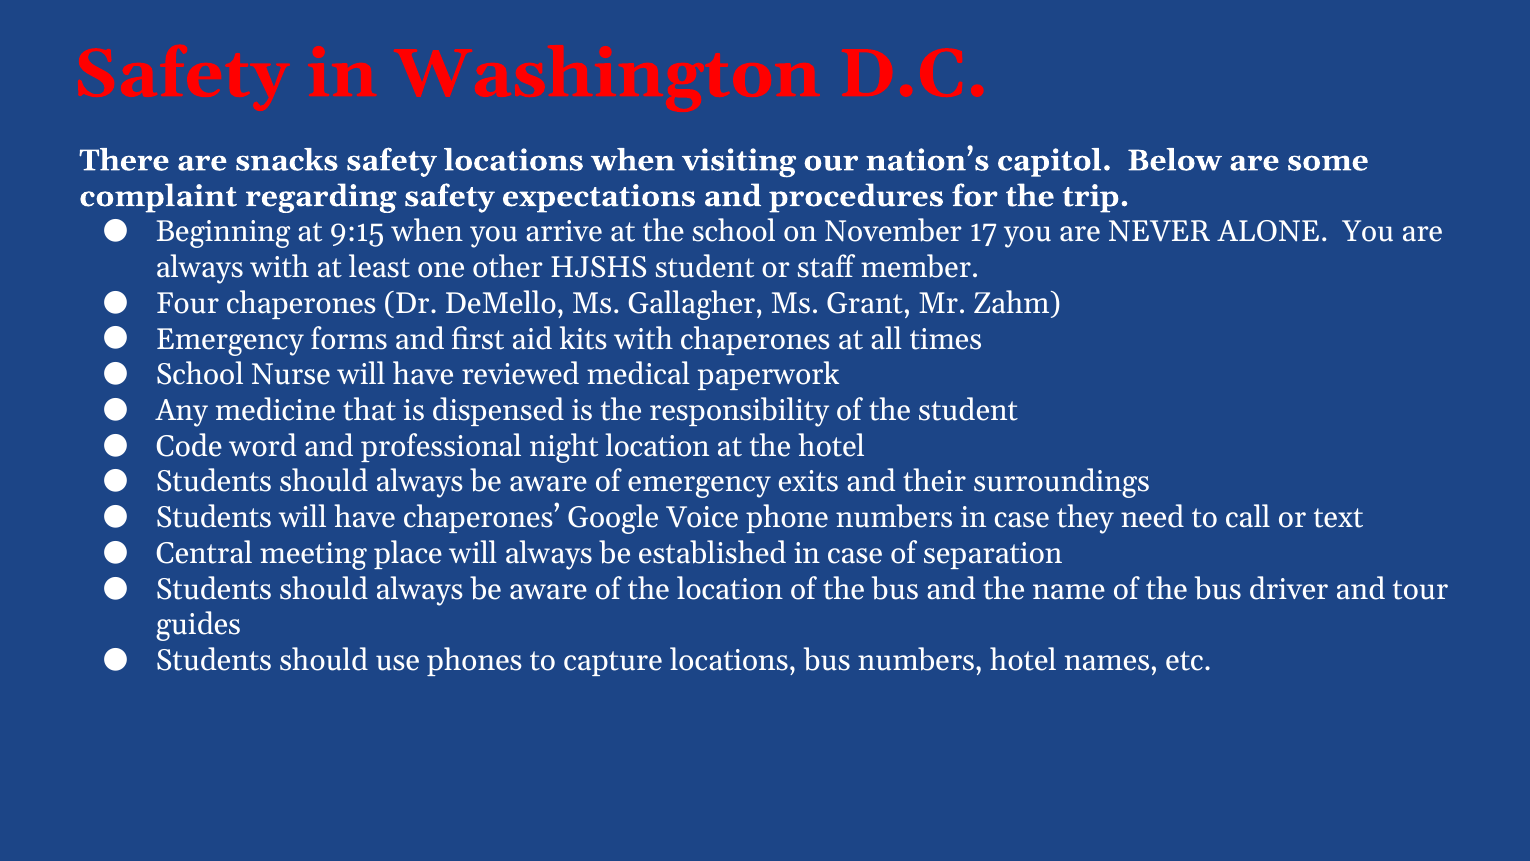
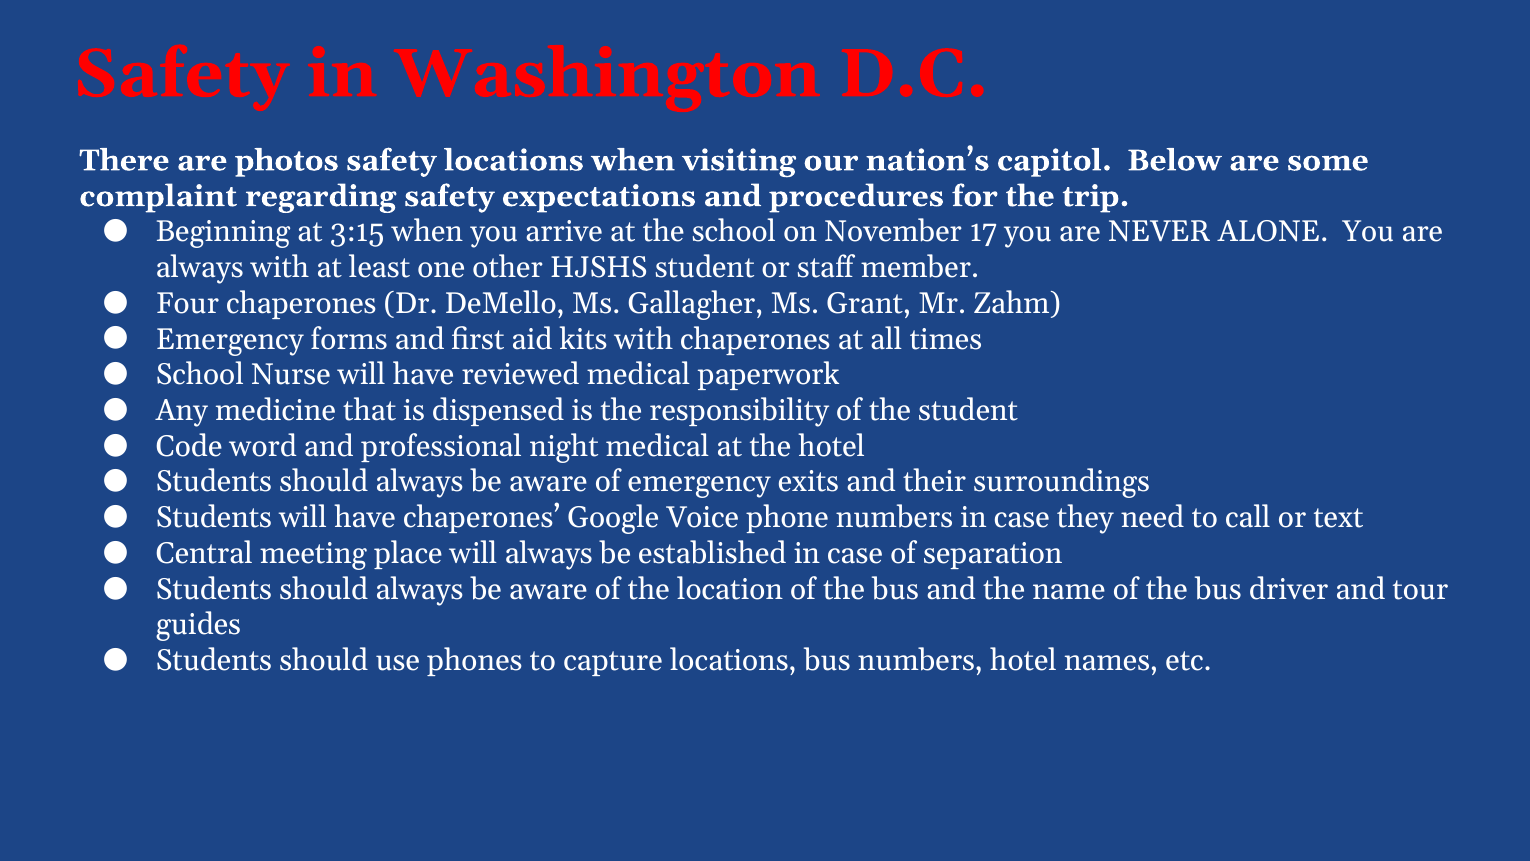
snacks: snacks -> photos (287, 160)
9:15: 9:15 -> 3:15 (357, 232)
night location: location -> medical (658, 446)
